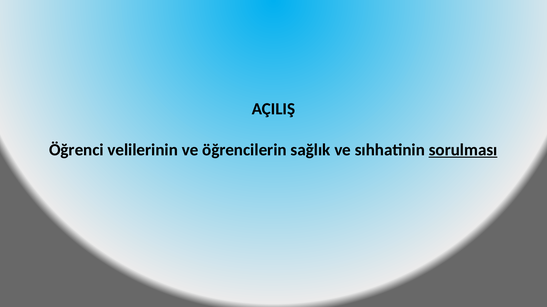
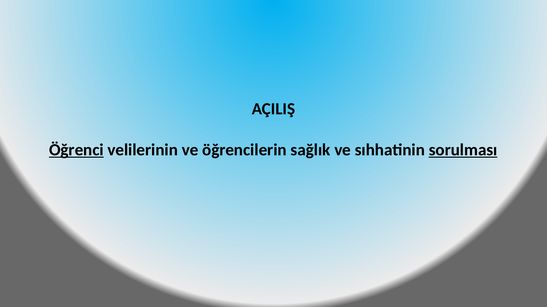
Öğrenci underline: none -> present (76, 150)
